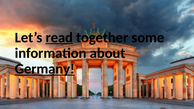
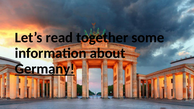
read underline: present -> none (59, 38)
